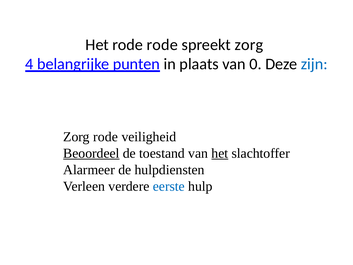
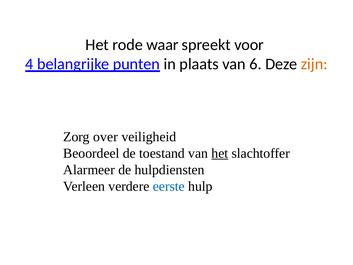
rode rode: rode -> waar (162, 45)
spreekt zorg: zorg -> voor (249, 45)
0: 0 -> 6 (255, 64)
zijn colour: blue -> orange (314, 64)
Zorg rode: rode -> over (105, 137)
Beoordeel underline: present -> none (91, 153)
